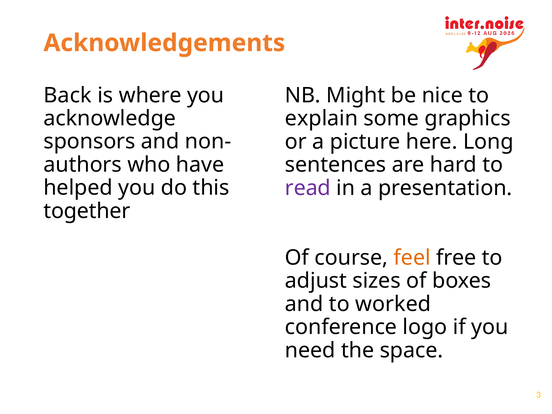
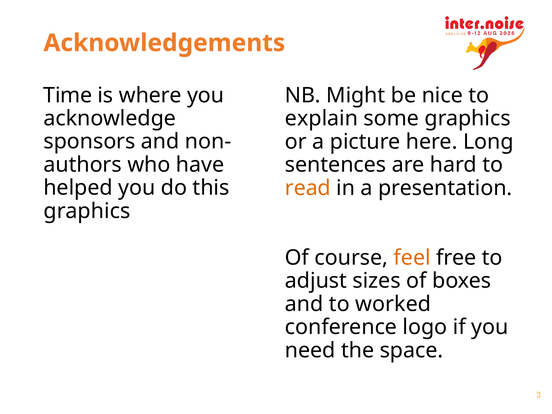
Back: Back -> Time (68, 95)
read colour: purple -> orange (308, 188)
together: together -> graphics (87, 211)
